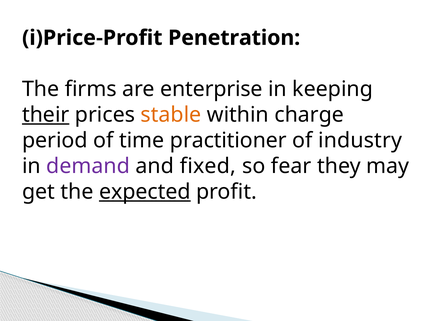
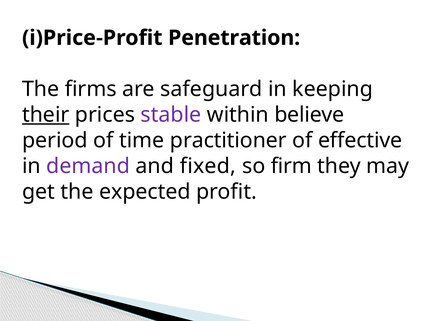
enterprise: enterprise -> safeguard (211, 89)
stable colour: orange -> purple (171, 115)
charge: charge -> believe (309, 115)
industry: industry -> effective (360, 141)
fear: fear -> firm (291, 166)
expected underline: present -> none (145, 192)
